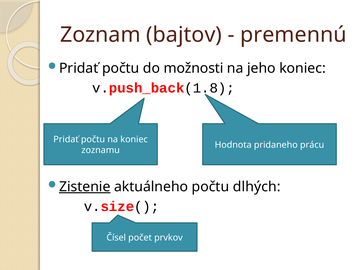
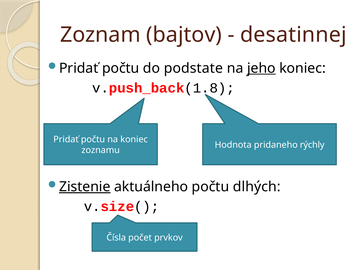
premennú: premennú -> desatinnej (293, 35)
možnosti: možnosti -> podstate (193, 68)
jeho underline: none -> present (261, 68)
prácu: prácu -> rýchly (312, 145)
Čísel: Čísel -> Čísla (116, 238)
